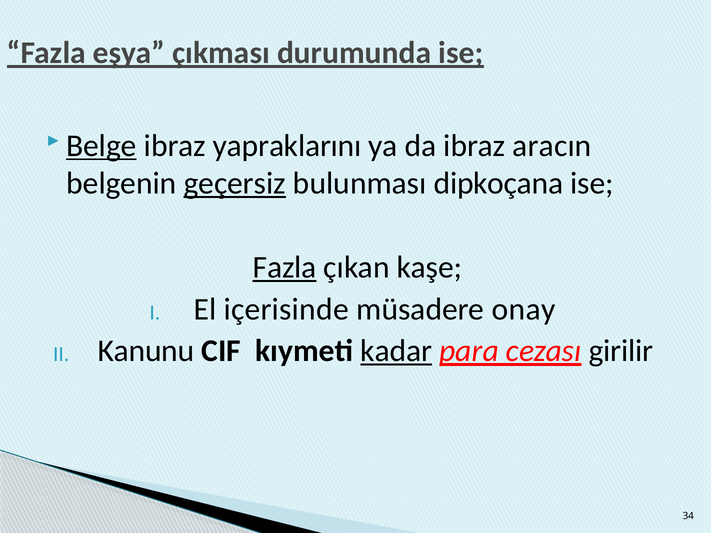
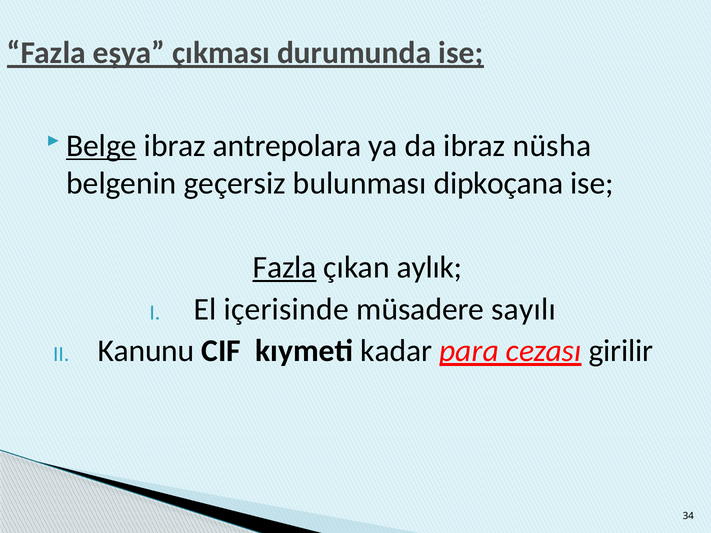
yapraklarını: yapraklarını -> antrepolara (287, 146)
aracın: aracın -> nüsha (552, 146)
geçersiz underline: present -> none (235, 184)
kaşe: kaşe -> aylık (429, 267)
onay: onay -> sayılı (524, 309)
kadar underline: present -> none (396, 351)
